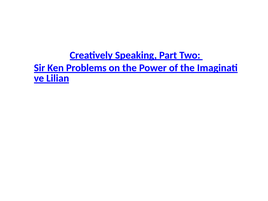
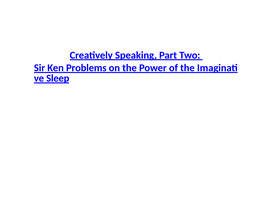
Lilian: Lilian -> Sleep (58, 78)
